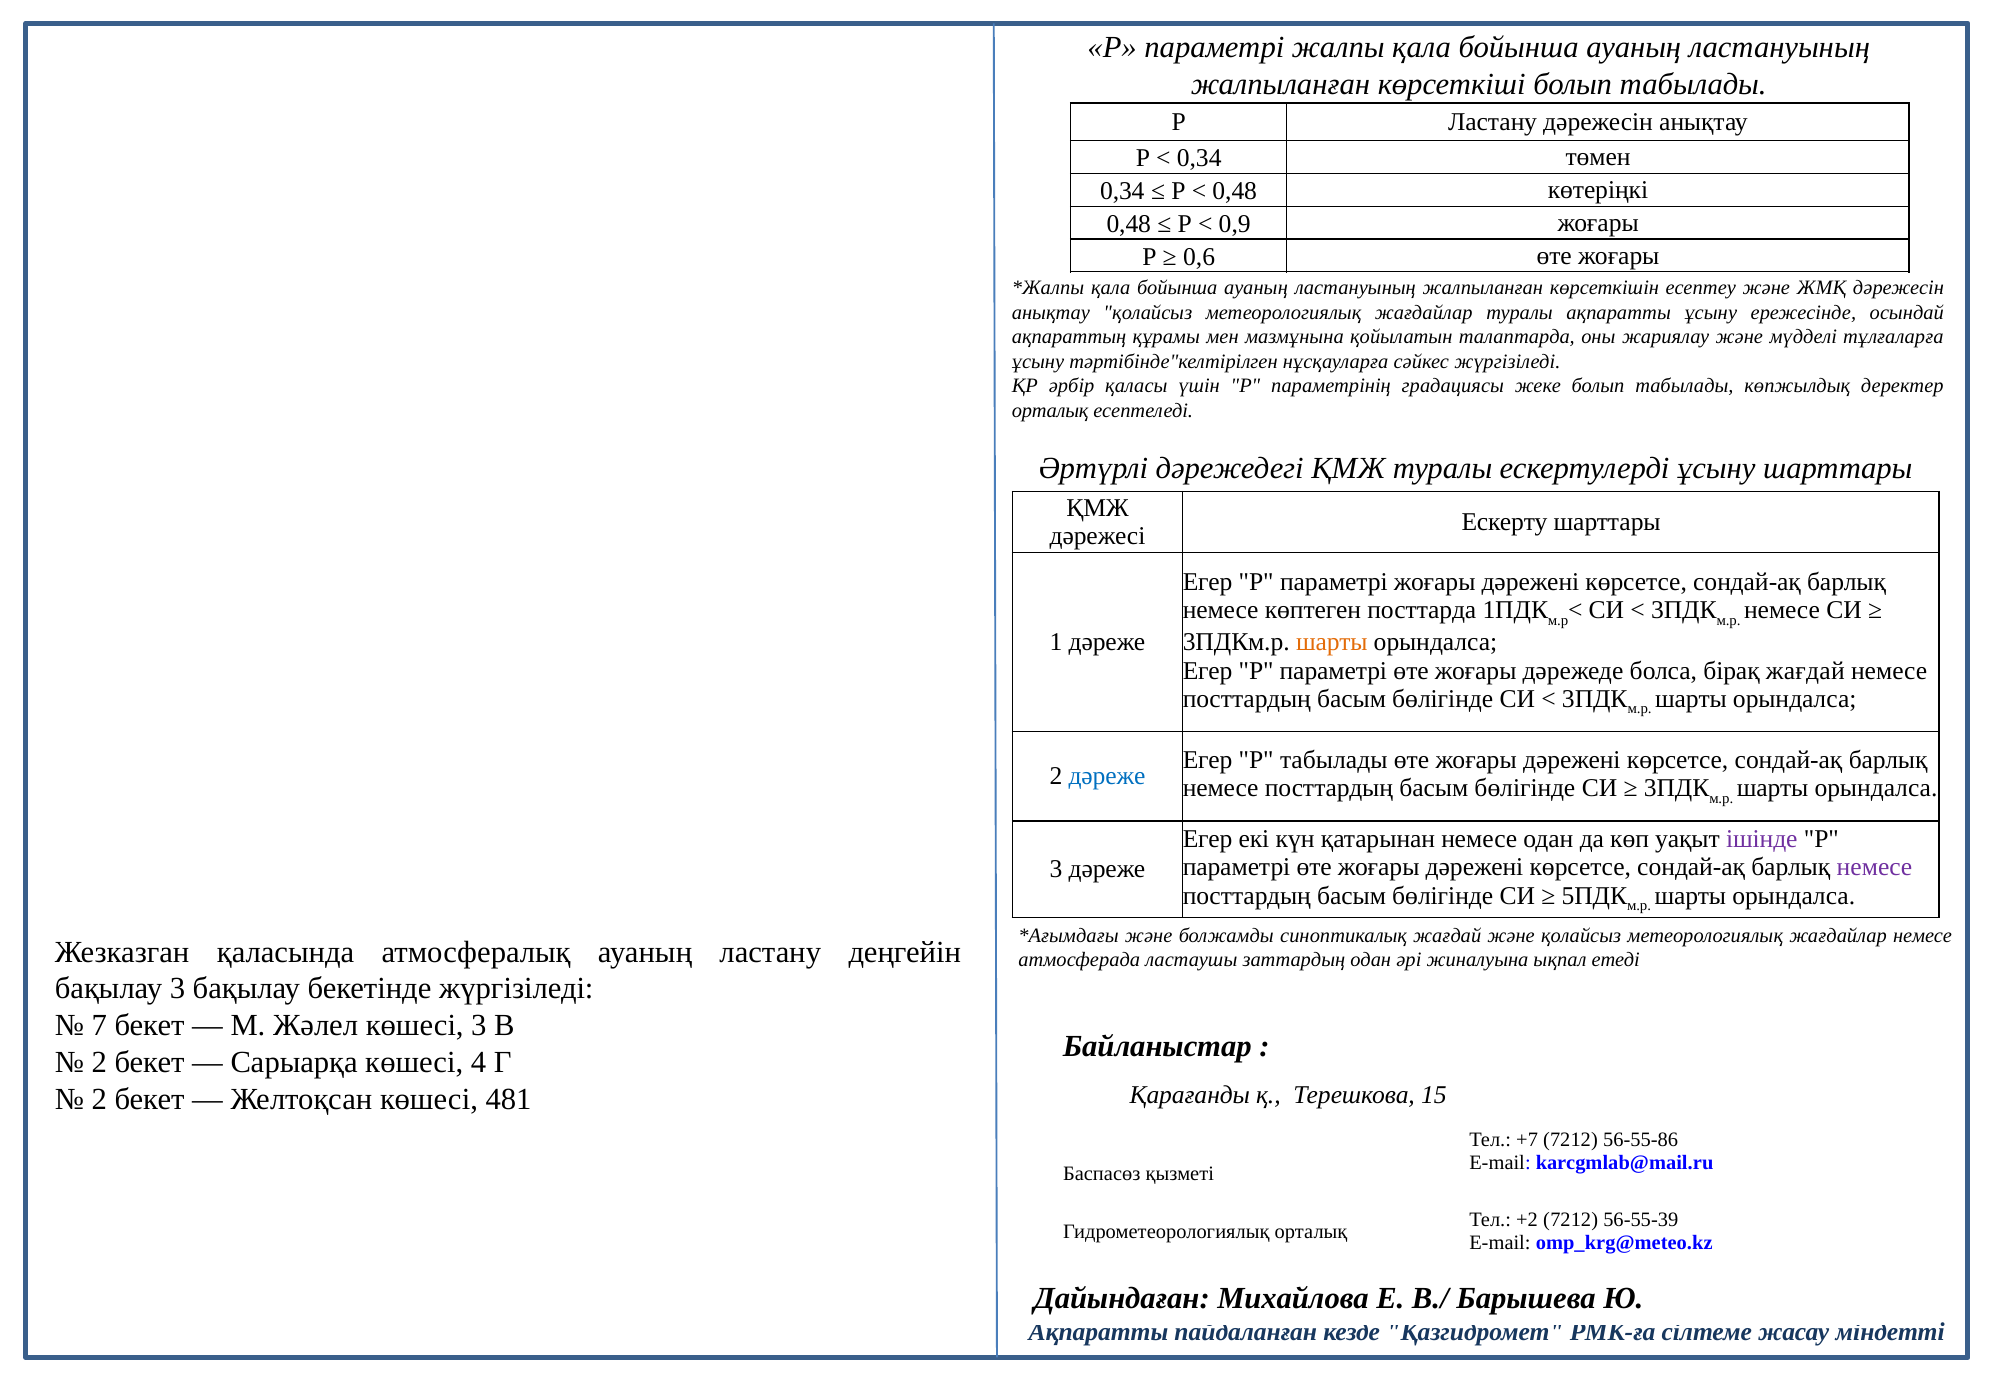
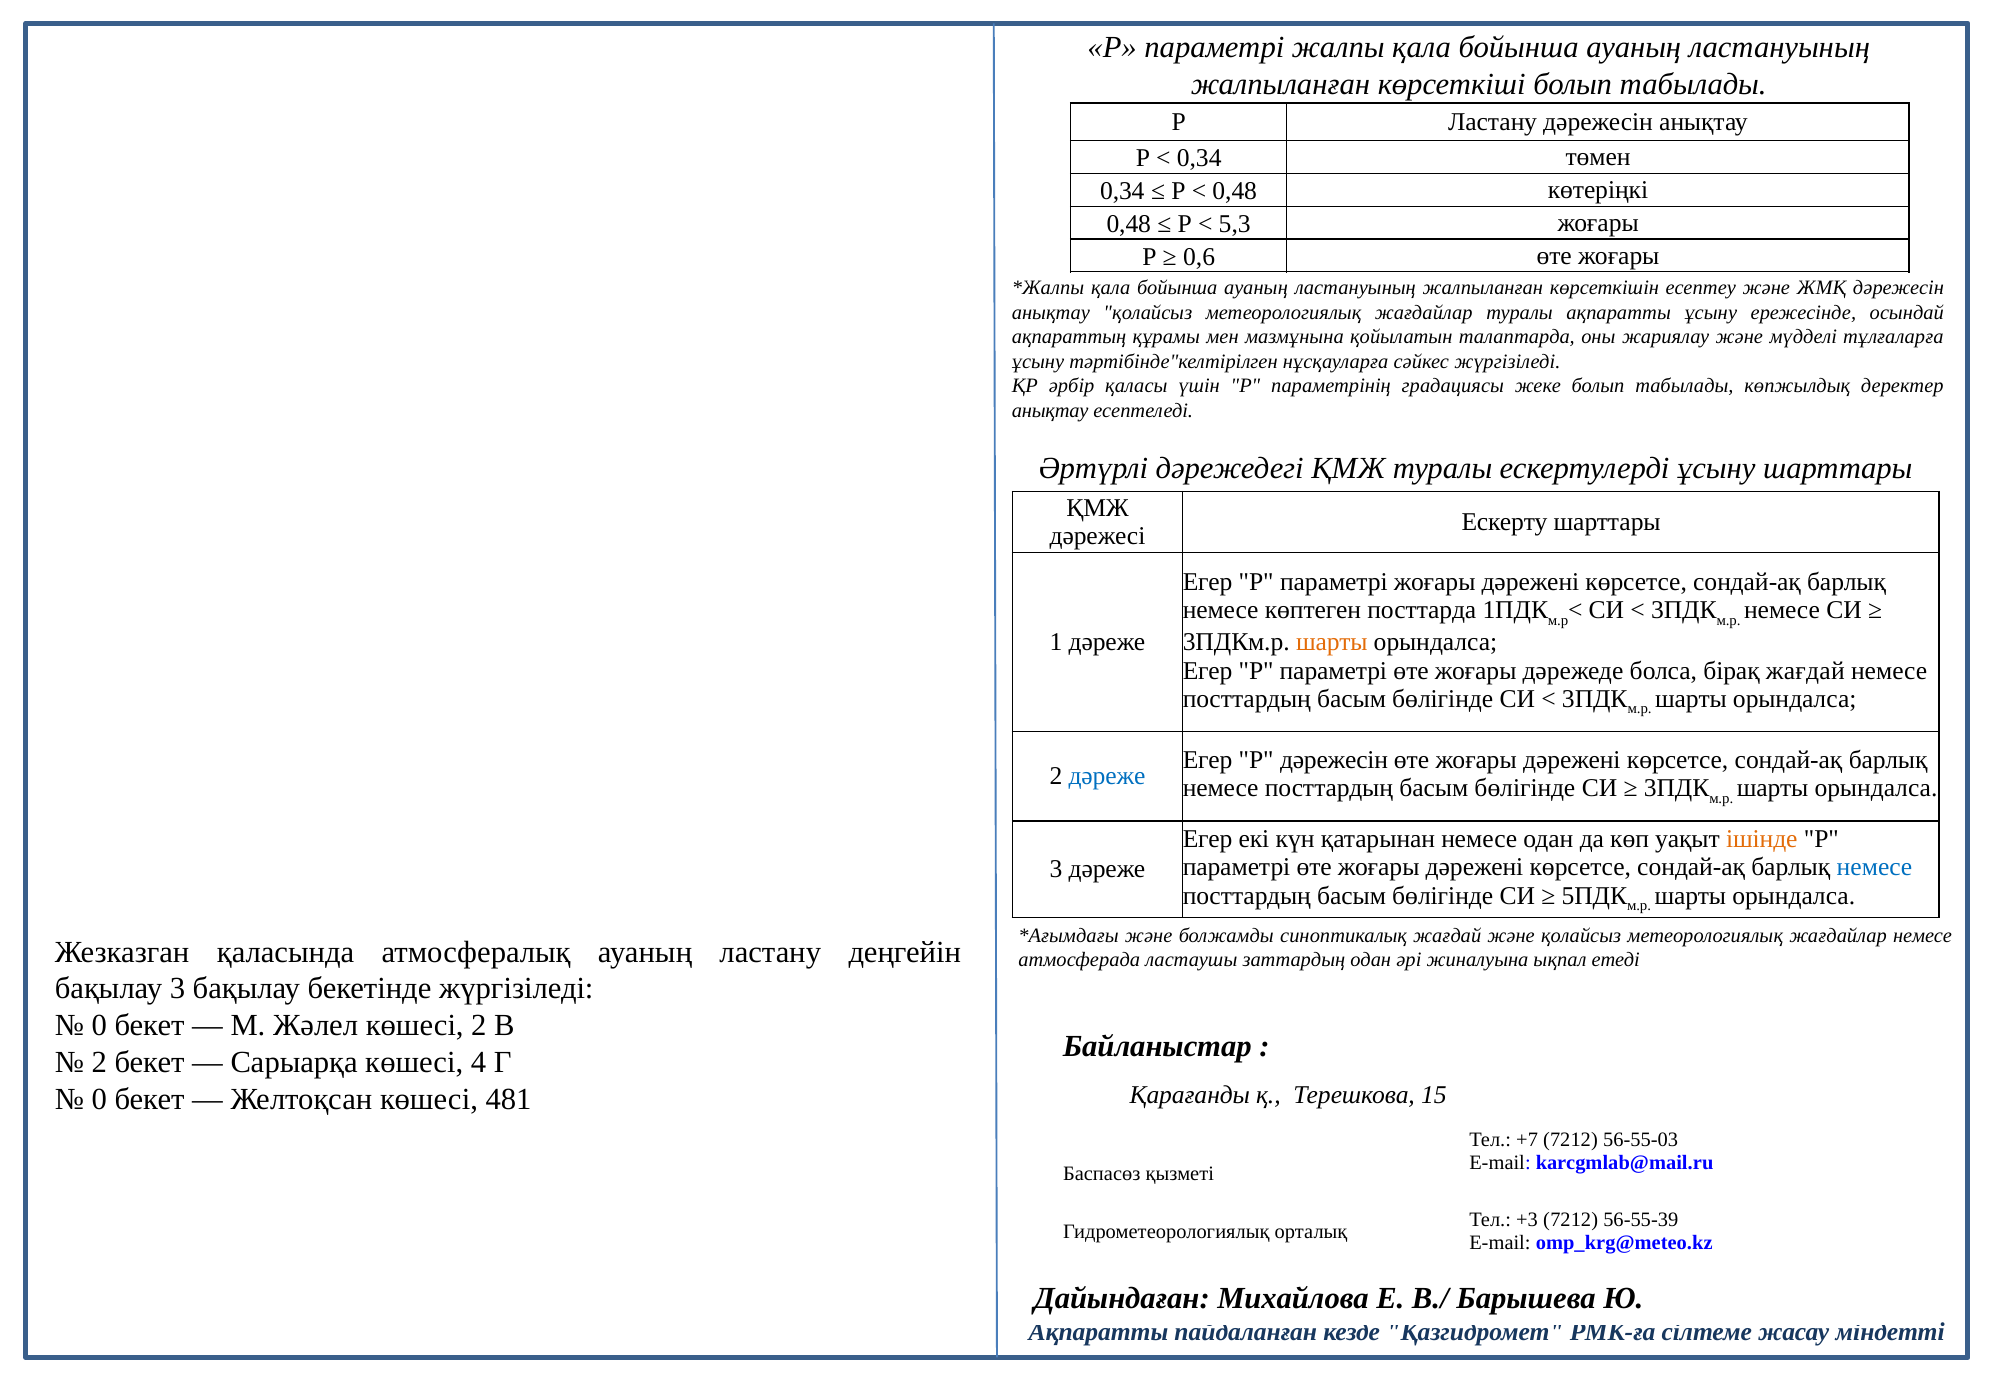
0,9: 0,9 -> 5,3 (1235, 224)
орталық: орталық -> анықтау (1050, 410)
Р табылады: табылады -> дәрежесін (1334, 760)
ішінде colour: purple -> orange (1762, 839)
немесе colour: purple -> blue (1874, 867)
7: 7 -> 0 (99, 1025)
көшесі 3: 3 -> 2 (479, 1025)
2: 2 -> 0 (99, 1099)
56-55-86: 56-55-86 -> 56-55-03 (1641, 1140)
+2: +2 -> +3 (1527, 1219)
